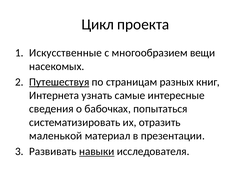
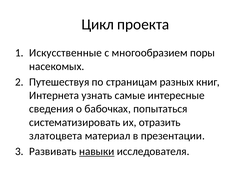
вещи: вещи -> поры (203, 53)
Путешествуя underline: present -> none (59, 82)
маленькой: маленькой -> златоцвета (56, 135)
